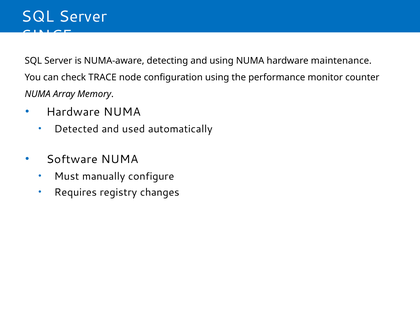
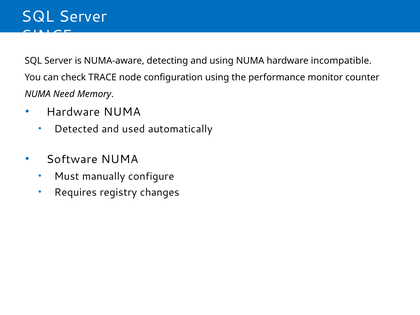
maintenance: maintenance -> incompatible (341, 61)
Array: Array -> Need (64, 94)
